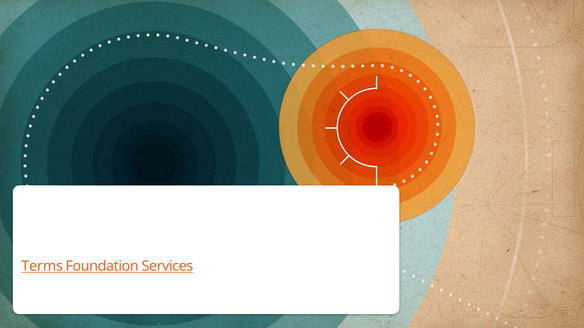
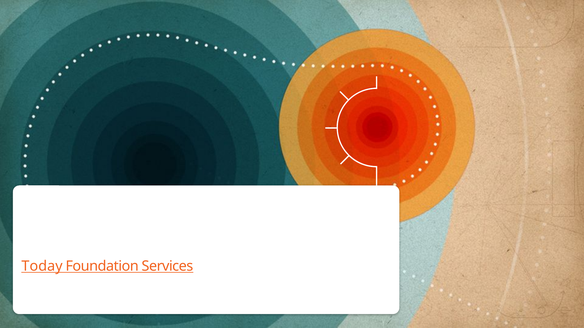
Terms: Terms -> Today (42, 266)
